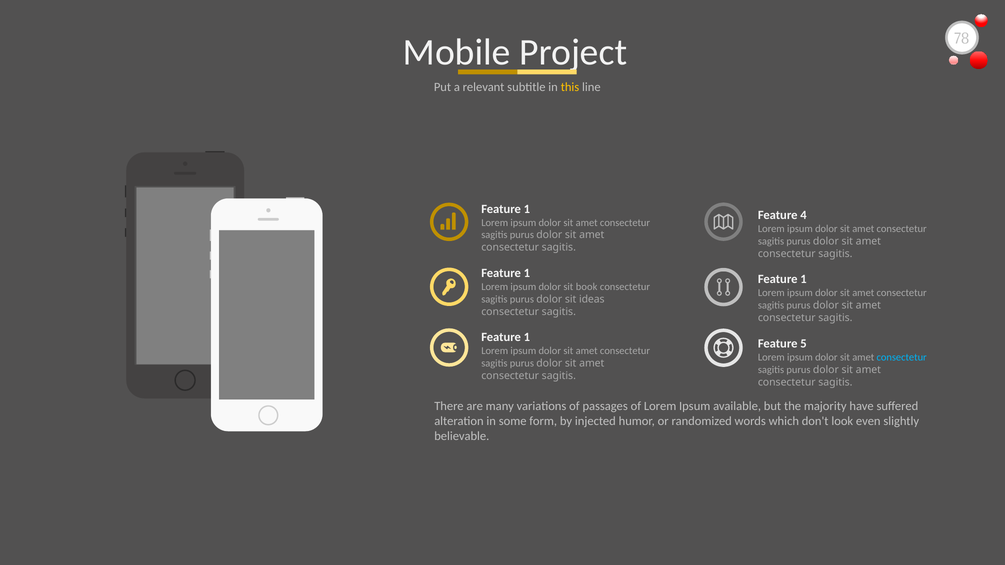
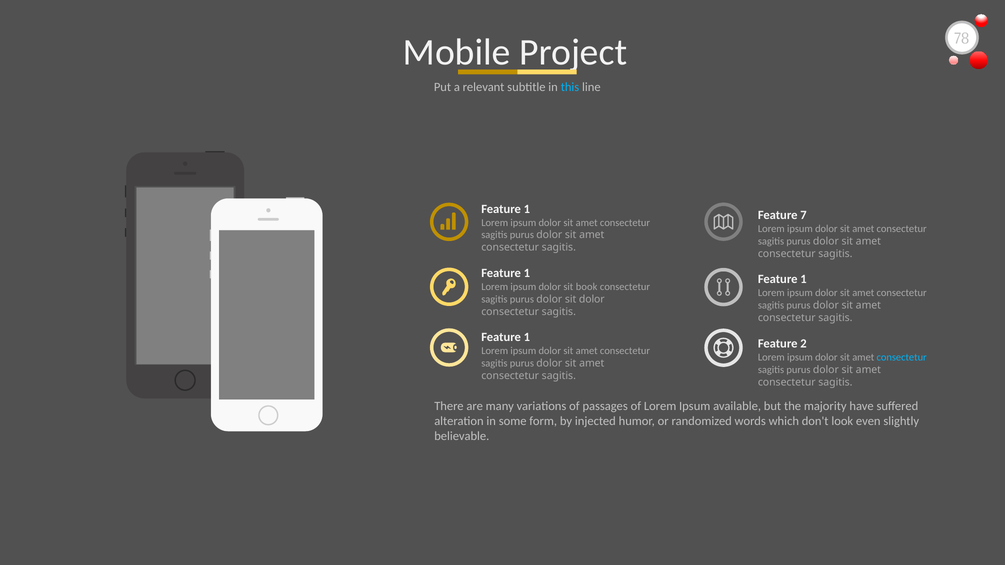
this colour: yellow -> light blue (570, 87)
4: 4 -> 7 (803, 215)
sit ideas: ideas -> dolor (592, 299)
5: 5 -> 2 (803, 344)
